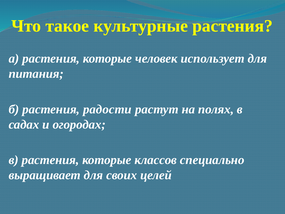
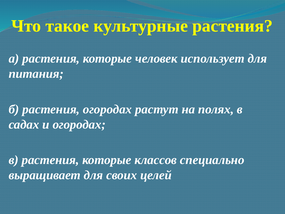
растения радости: радости -> огородах (107, 109)
